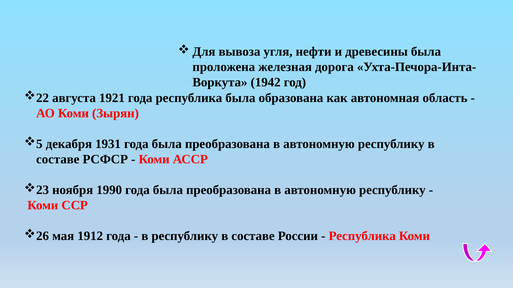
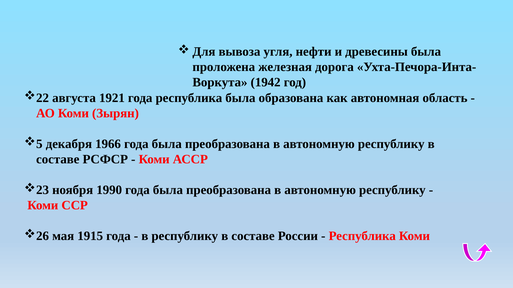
1931: 1931 -> 1966 (108, 144)
1912: 1912 -> 1915 (90, 236)
